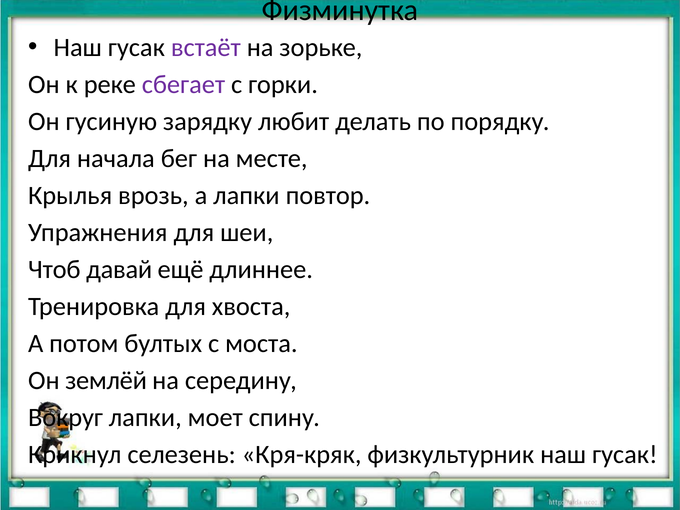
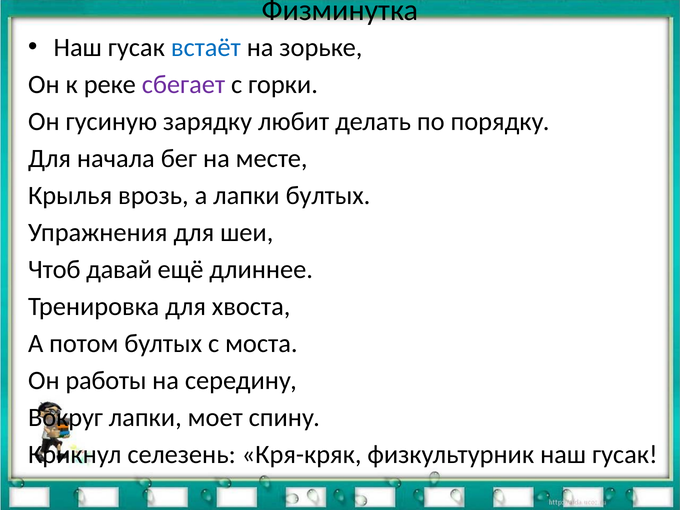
встаёт colour: purple -> blue (206, 48)
лапки повтор: повтор -> бултых (328, 196)
землёй: землёй -> работы (106, 380)
